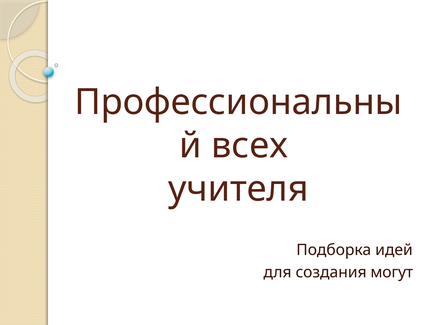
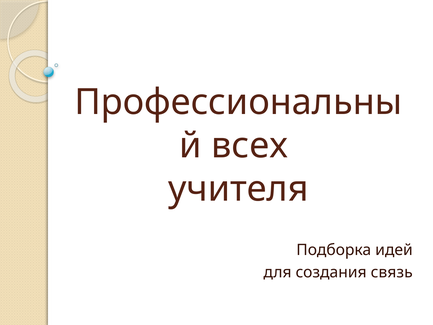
могут: могут -> связь (392, 272)
